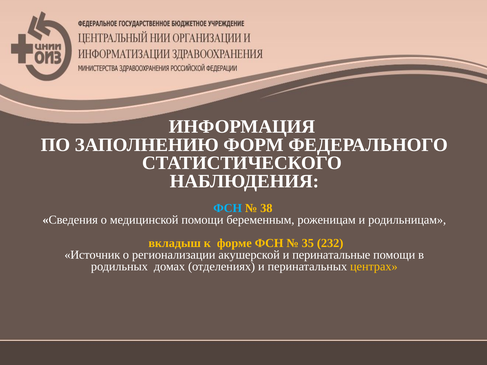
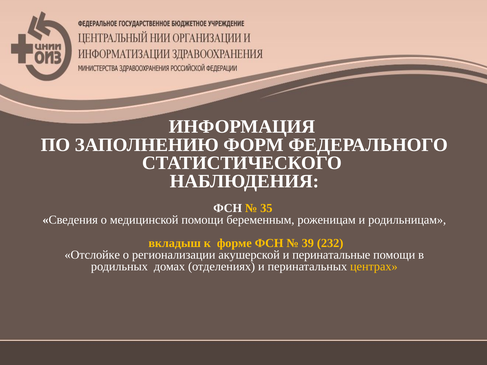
ФСН colour: light blue -> white (228, 208)
38: 38 -> 35 (266, 208)
35: 35 -> 39 (308, 243)
Источник: Источник -> Отслойке (92, 255)
